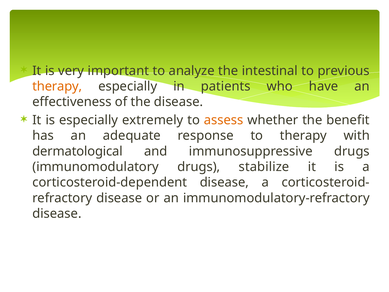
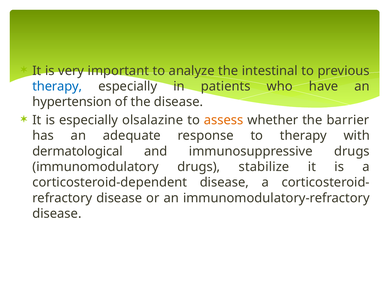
therapy colour: orange -> blue (57, 86)
effectiveness: effectiveness -> hypertension (72, 102)
extremely: extremely -> olsalazine (153, 120)
benefit: benefit -> barrier (348, 120)
